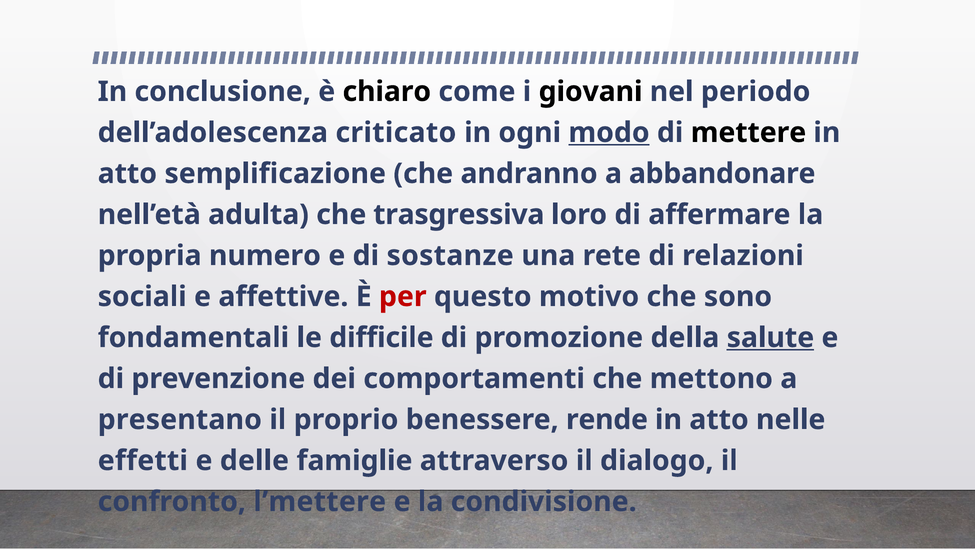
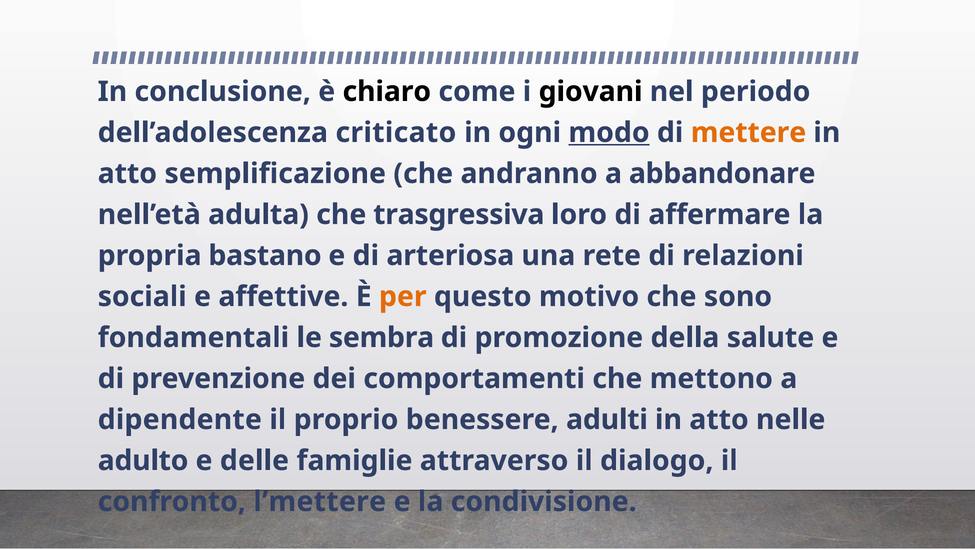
mettere colour: black -> orange (748, 132)
numero: numero -> bastano (265, 255)
sostanze: sostanze -> arteriosa (450, 255)
per colour: red -> orange (403, 296)
difficile: difficile -> sembra (382, 337)
salute underline: present -> none (770, 337)
presentano: presentano -> dipendente (180, 419)
rende: rende -> adulti (607, 419)
effetti: effetti -> adulto (143, 460)
